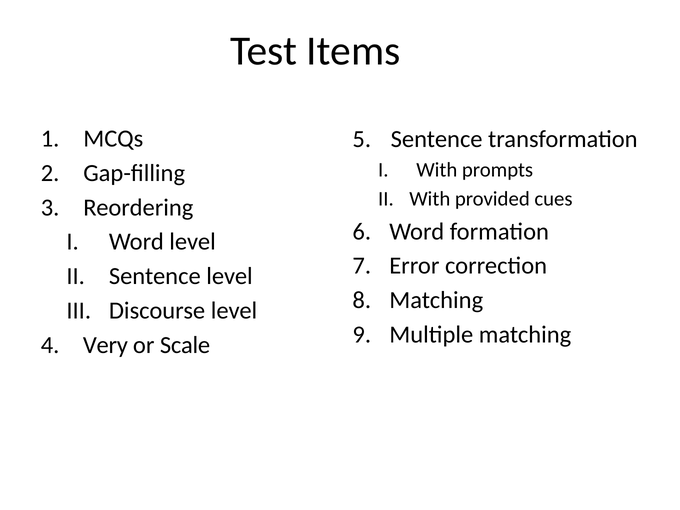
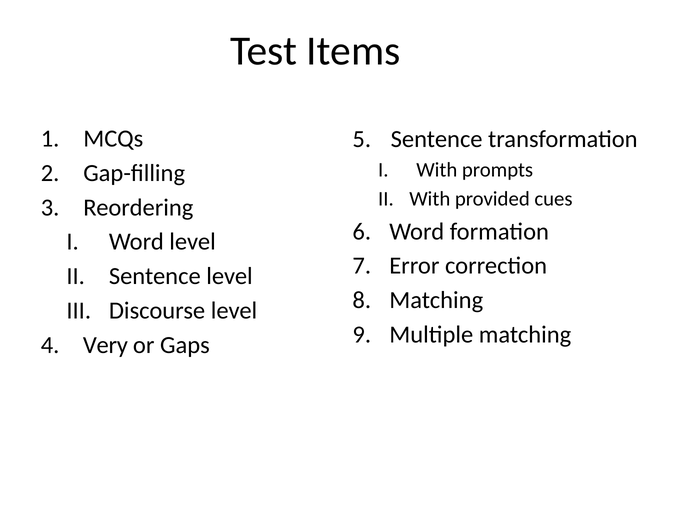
Scale: Scale -> Gaps (185, 345)
